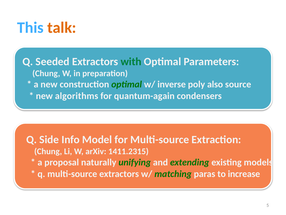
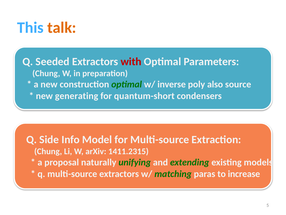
with colour: green -> red (131, 61)
algorithms: algorithms -> generating (77, 96)
quantum-again: quantum-again -> quantum-short (144, 96)
